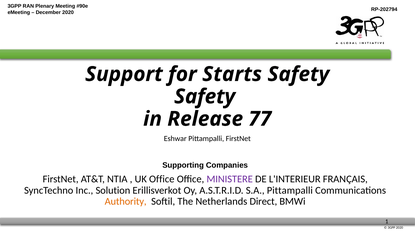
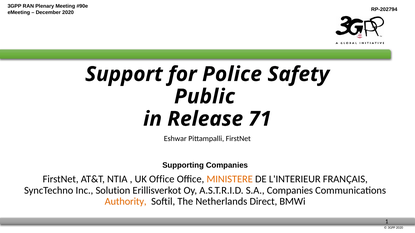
Starts: Starts -> Police (232, 74)
Safety: Safety -> Public (205, 97)
77: 77 -> 71 (260, 119)
MINISTERE colour: purple -> orange (230, 180)
S.A Pittampalli: Pittampalli -> Companies (290, 191)
